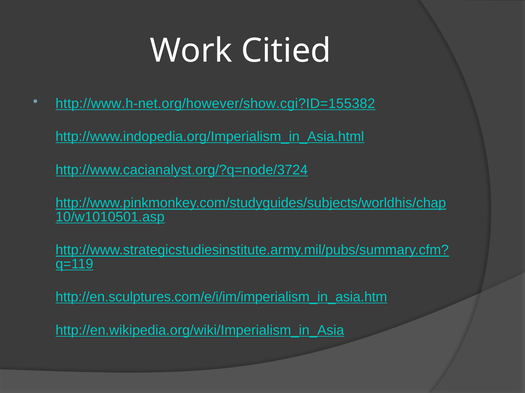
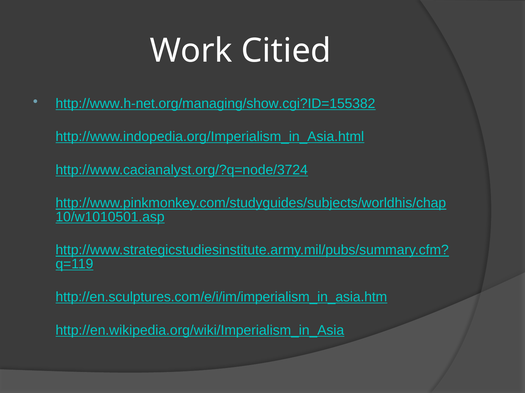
http://www.h-net.org/however/show.cgi?ID=155382: http://www.h-net.org/however/show.cgi?ID=155382 -> http://www.h-net.org/managing/show.cgi?ID=155382 (215, 104)
